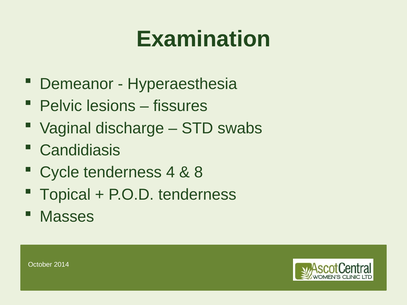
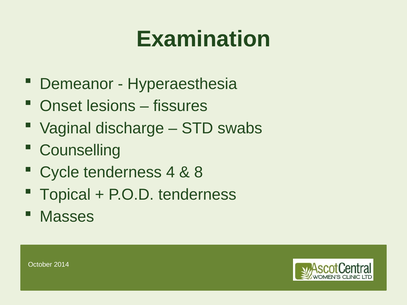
Pelvic: Pelvic -> Onset (61, 106)
Candidiasis: Candidiasis -> Counselling (80, 150)
